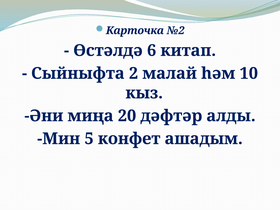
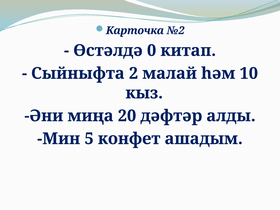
6: 6 -> 0 (152, 51)
